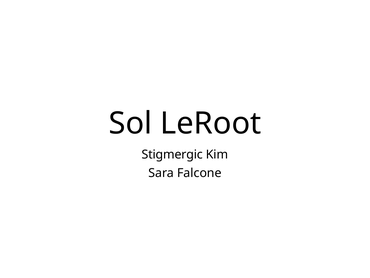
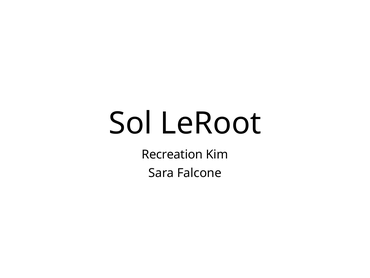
Stigmergic: Stigmergic -> Recreation (172, 154)
